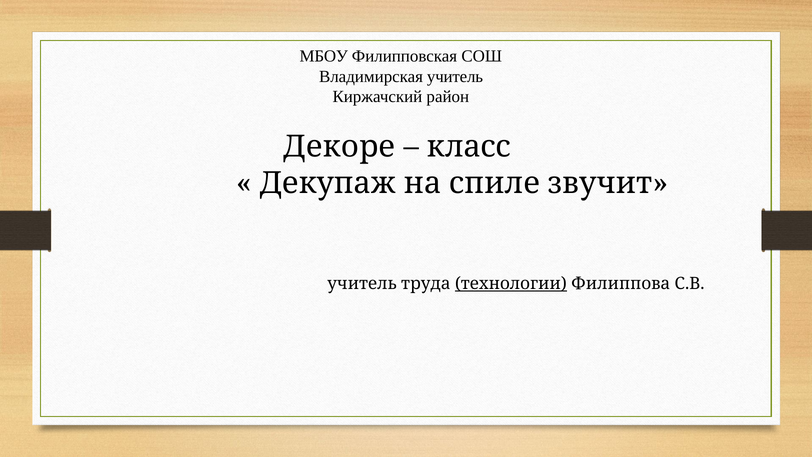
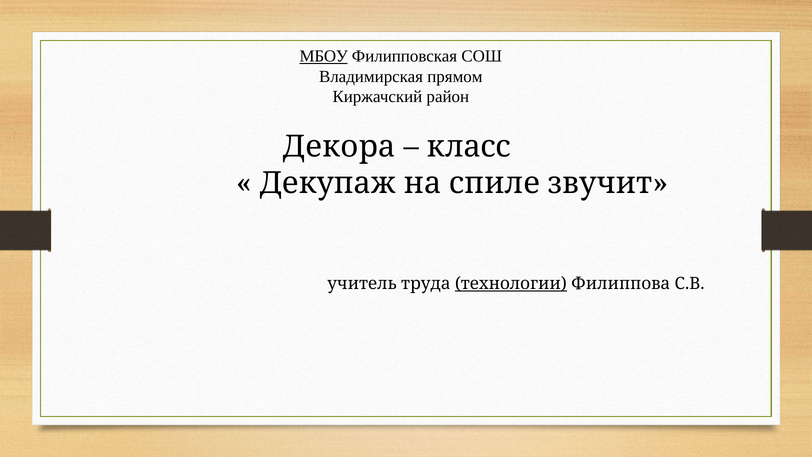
МБОУ underline: none -> present (324, 56)
Владимирская учитель: учитель -> прямом (455, 76)
Декоре: Декоре -> Декора (339, 146)
